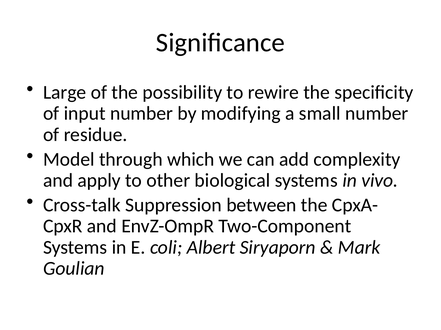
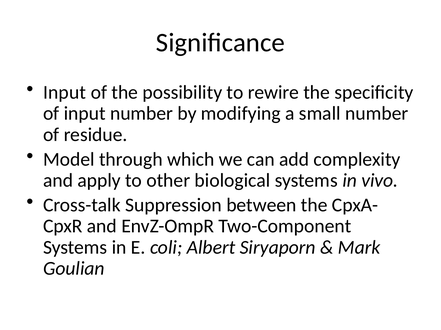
Large: Large -> Input (65, 93)
